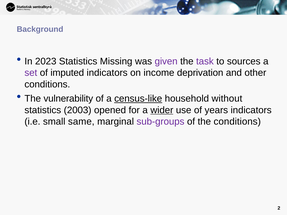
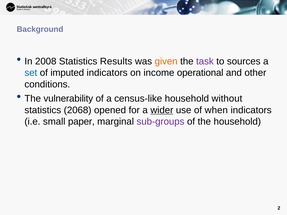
2023: 2023 -> 2008 (46, 61)
Missing: Missing -> Results (116, 61)
given colour: purple -> orange (166, 61)
set colour: purple -> blue (31, 73)
deprivation: deprivation -> operational (200, 73)
census-like underline: present -> none (138, 99)
2003: 2003 -> 2068 (78, 110)
years: years -> when (216, 110)
same: same -> paper (81, 122)
the conditions: conditions -> household (237, 122)
